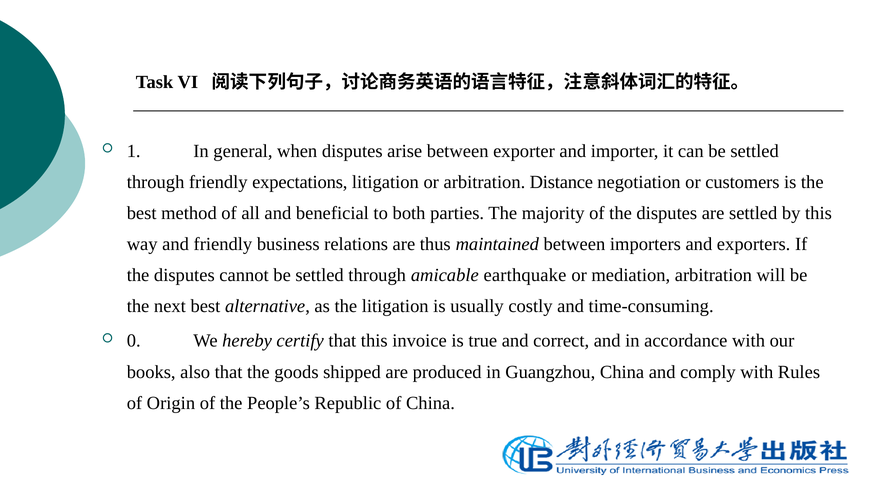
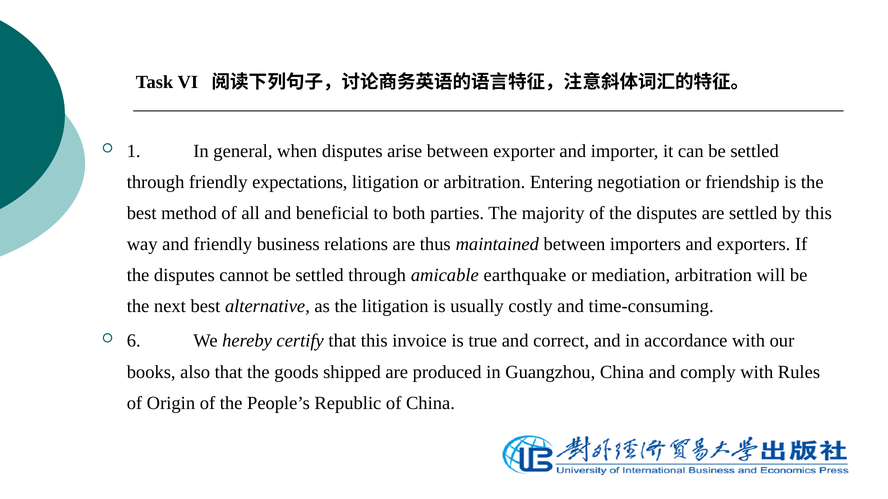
Distance: Distance -> Entering (561, 182)
customers: customers -> friendship (742, 182)
0: 0 -> 6 (134, 341)
